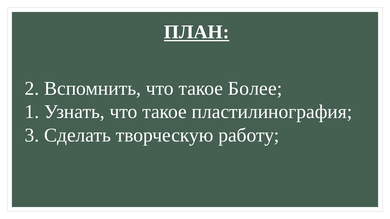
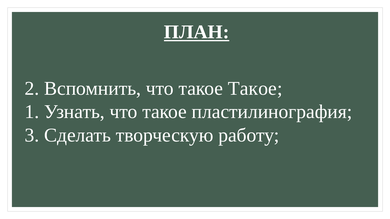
такое Более: Более -> Такое (255, 89)
